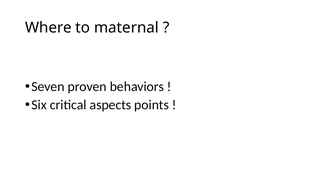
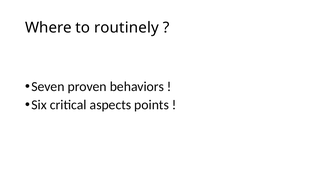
maternal: maternal -> routinely (126, 28)
